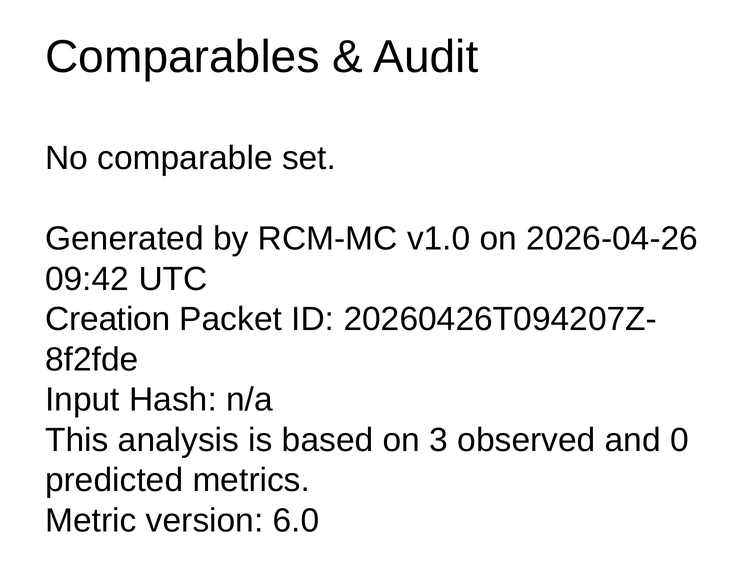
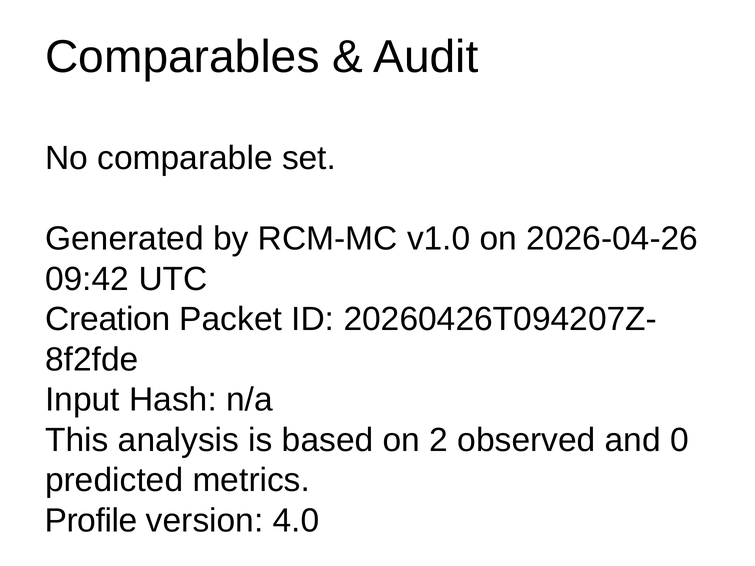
3: 3 -> 2 (439, 440)
Metric: Metric -> Profile (91, 521)
6.0: 6.0 -> 4.0 (296, 521)
